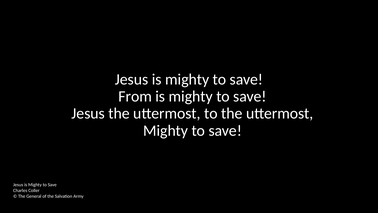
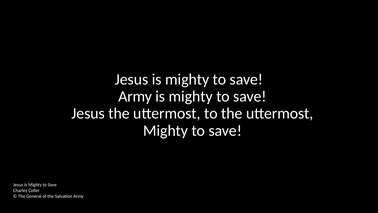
From: From -> Army (135, 96)
